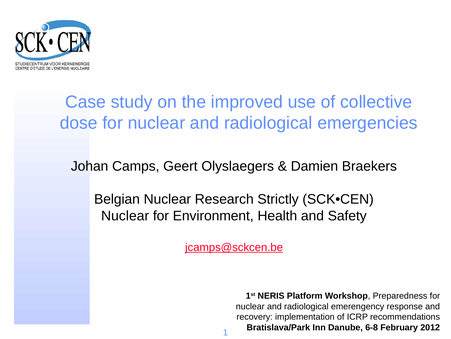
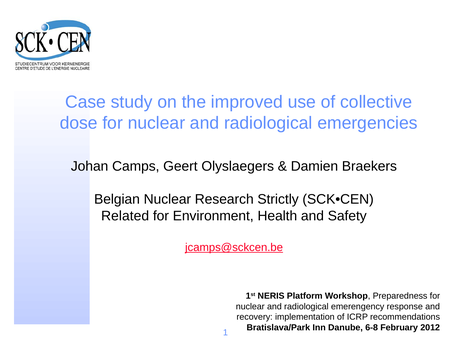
Nuclear: Nuclear -> Related (125, 216)
